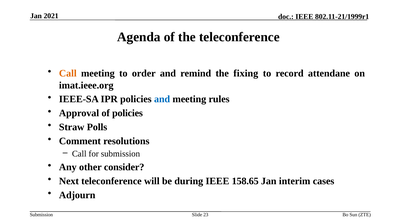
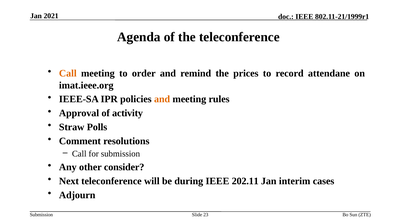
fixing: fixing -> prices (246, 73)
and colour: blue -> orange (162, 99)
of policies: policies -> activity (128, 113)
158.65: 158.65 -> 202.11 (245, 181)
